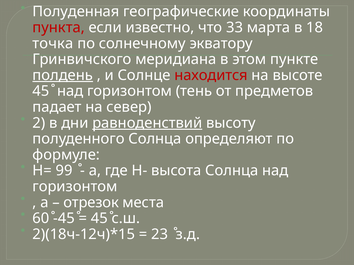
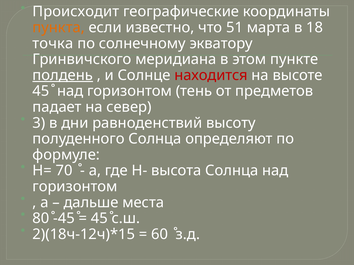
Полуденная: Полуденная -> Происходит (76, 12)
пункта colour: red -> orange (59, 28)
33: 33 -> 51 (235, 28)
2: 2 -> 3 (39, 123)
равноденствий underline: present -> none (147, 123)
99: 99 -> 70 (64, 171)
отрезок: отрезок -> дальше (91, 203)
60: 60 -> 80 (41, 219)
23: 23 -> 60 (160, 235)
